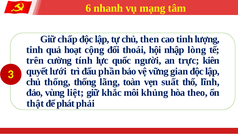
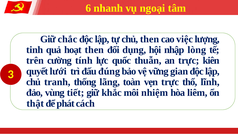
mạng: mạng -> ngoại (152, 8)
chấp: chấp -> chắc (67, 39)
cao tinh: tinh -> việc (185, 39)
hoạt cộng: cộng -> then (94, 50)
thoái: thoái -> dụng (134, 50)
người: người -> thuẫn (148, 60)
phần: phần -> đúng (109, 71)
chủ thống: thống -> tranh (57, 82)
vẹn suất: suất -> trực (170, 82)
liệt: liệt -> tiết (76, 93)
khủng: khủng -> nhiệm (155, 93)
theo: theo -> liêm (197, 93)
phải: phải -> cách (85, 103)
